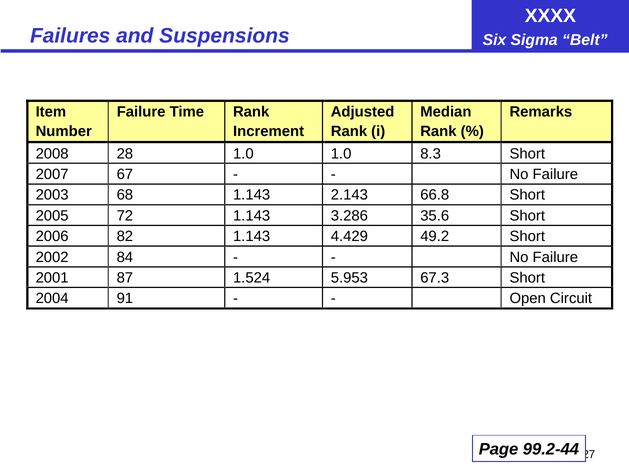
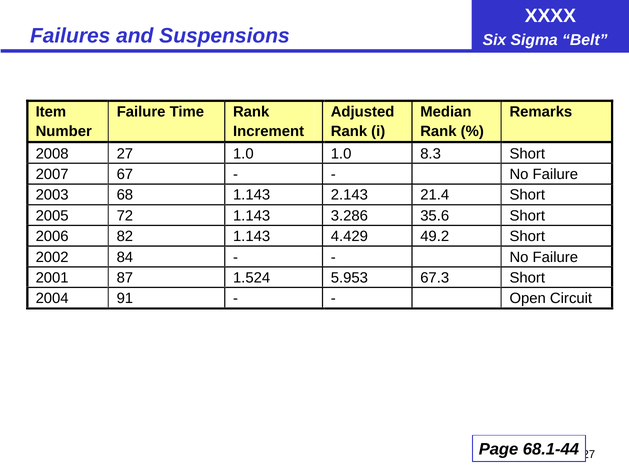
2008 28: 28 -> 27 (125, 154)
66.8: 66.8 -> 21.4 (435, 195)
99.2-44: 99.2-44 -> 68.1-44 (551, 449)
